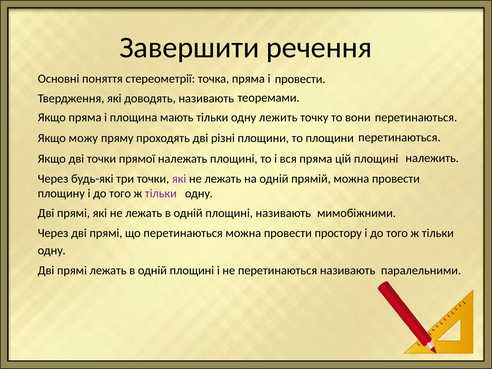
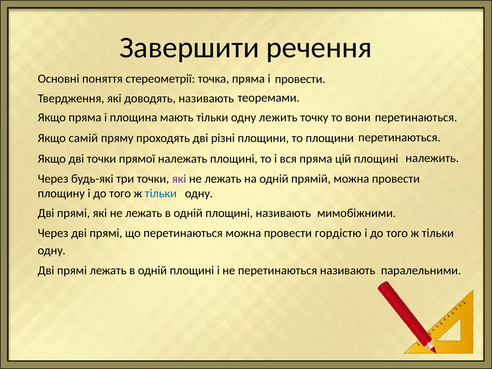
можу: можу -> самій (83, 138)
тільки colour: purple -> blue (161, 193)
простору: простору -> гордістю (338, 233)
